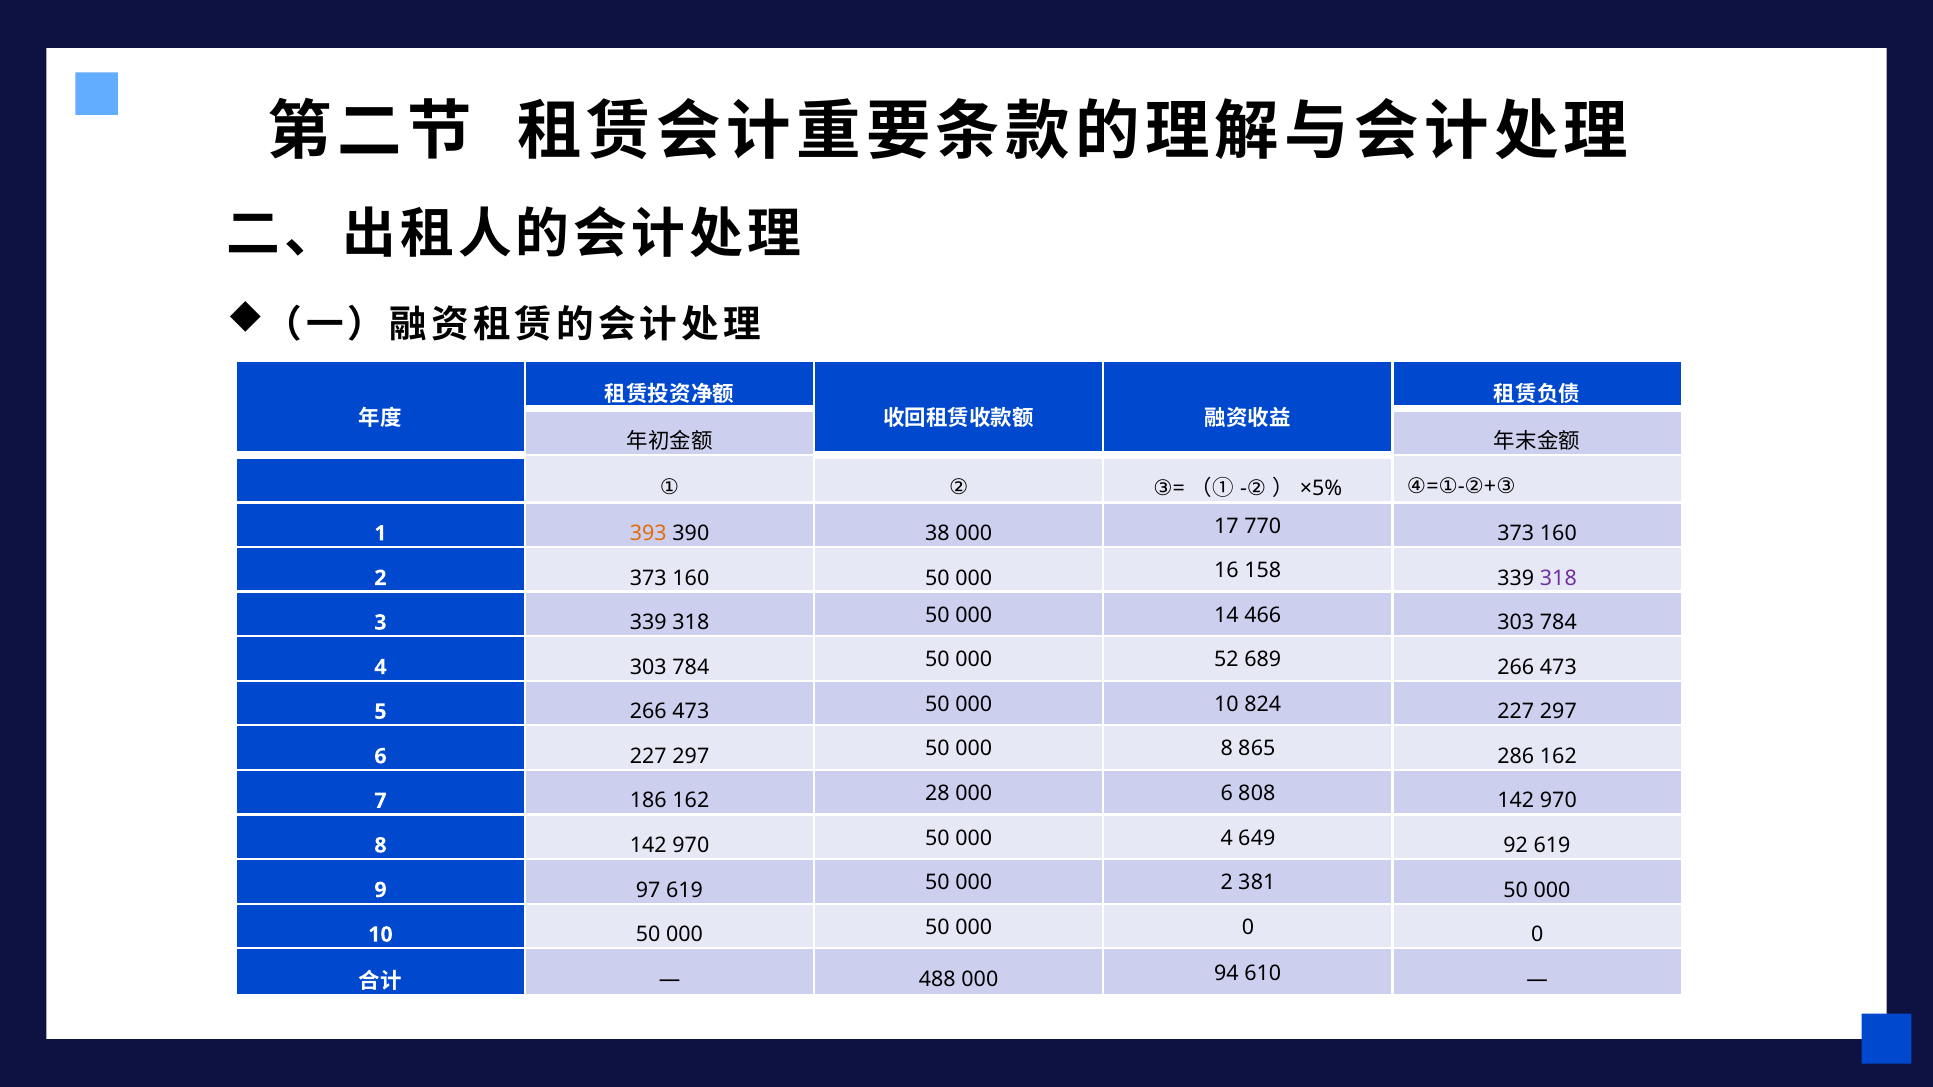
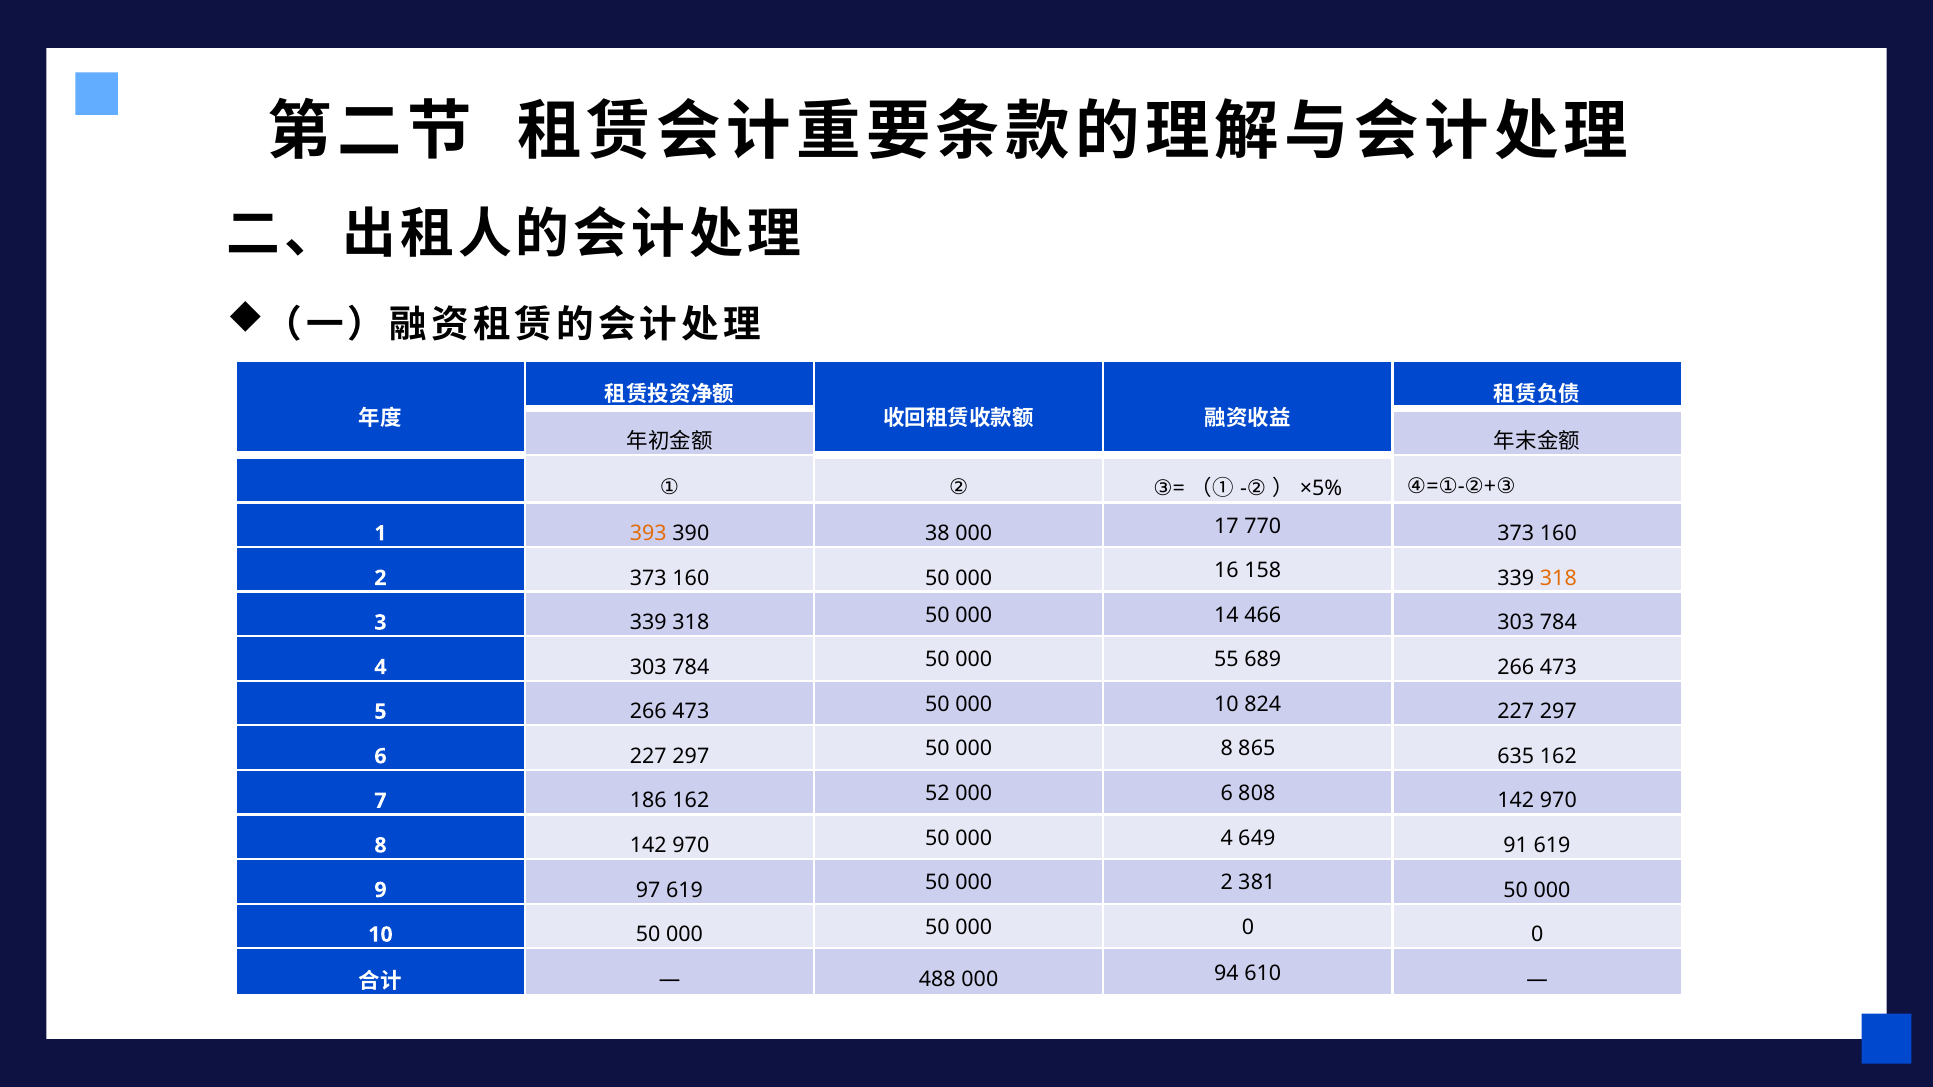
318 colour: purple -> orange (1558, 578)
52: 52 -> 55 (1226, 660)
286: 286 -> 635 (1516, 757)
28: 28 -> 52 (937, 794)
92: 92 -> 91 (1516, 846)
